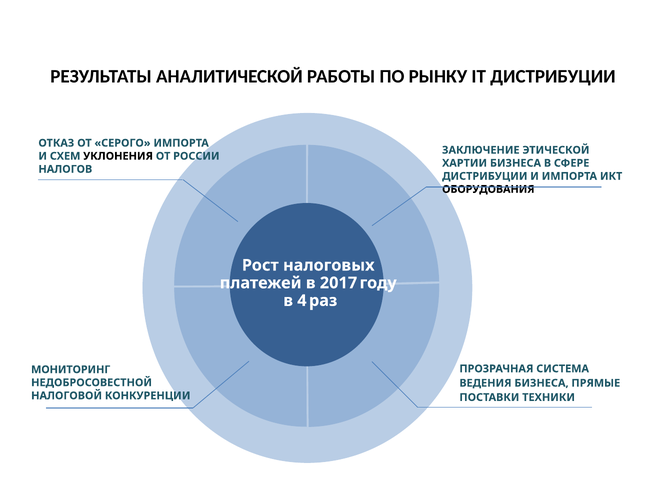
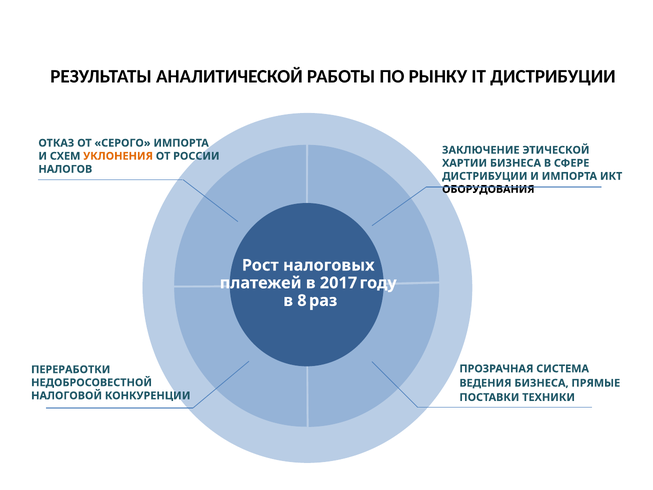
УКЛОНЕНИЯ colour: black -> orange (118, 156)
4: 4 -> 8 (302, 300)
МОНИТОРИНГ: МОНИТОРИНГ -> ПЕРЕРАБОТКИ (71, 369)
